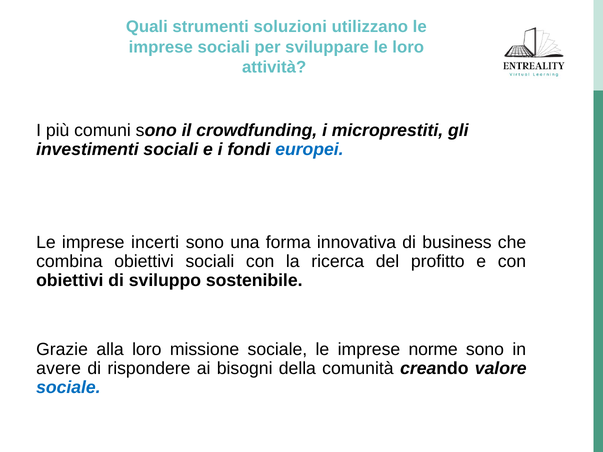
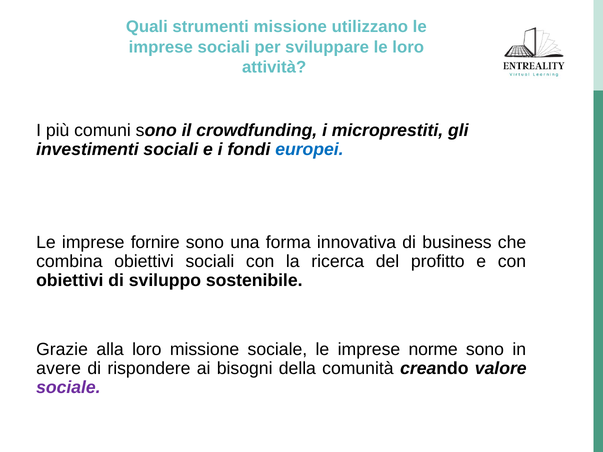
strumenti soluzioni: soluzioni -> missione (290, 27)
incerti: incerti -> fornire (155, 242)
sociale colour: blue -> purple (68, 388)
